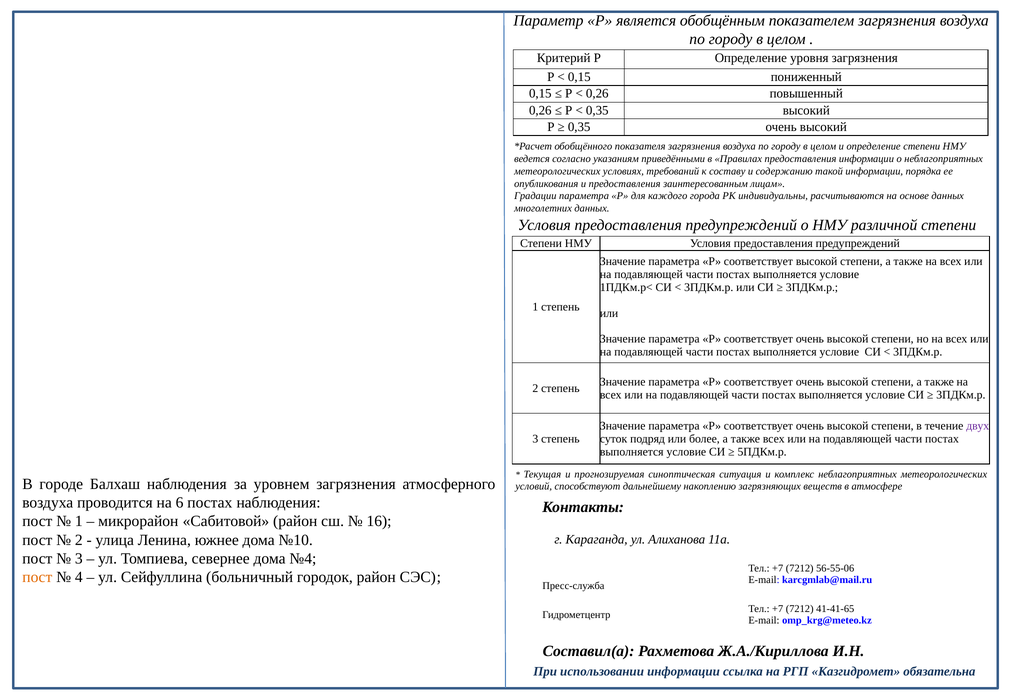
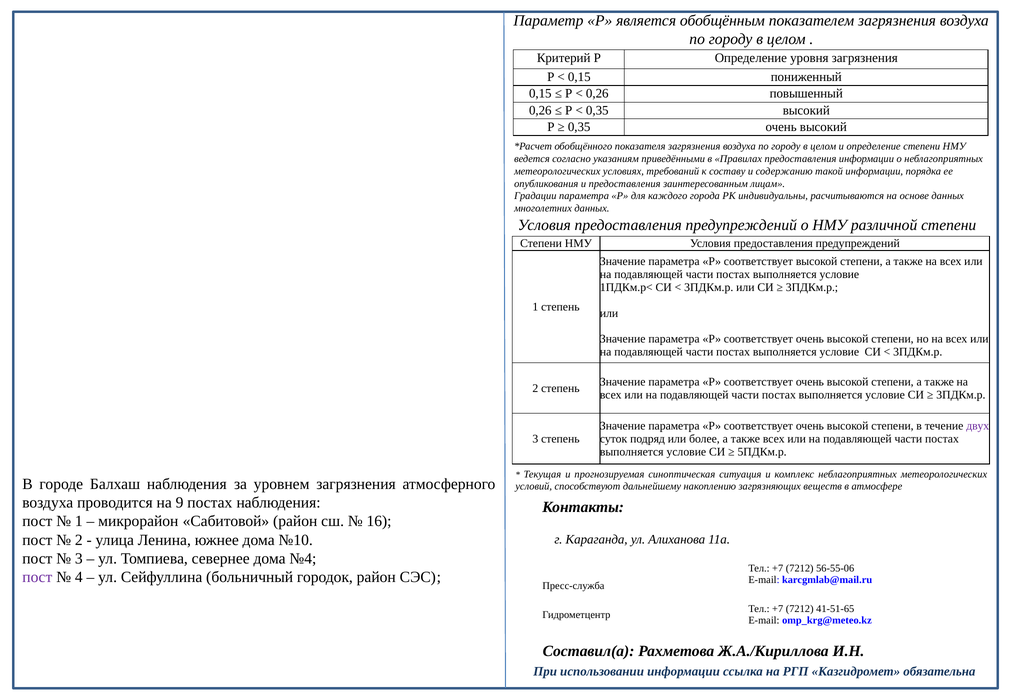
6: 6 -> 9 (180, 503)
пост colour: orange -> purple (37, 577)
41-41-65: 41-41-65 -> 41-51-65 (835, 609)
